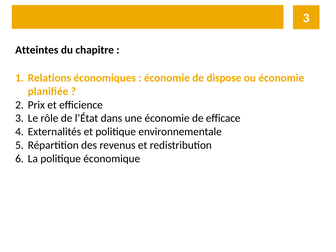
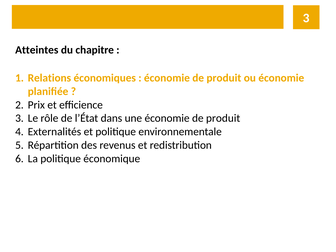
dispose: dispose -> produit (224, 78)
une économie de efficace: efficace -> produit (223, 118)
